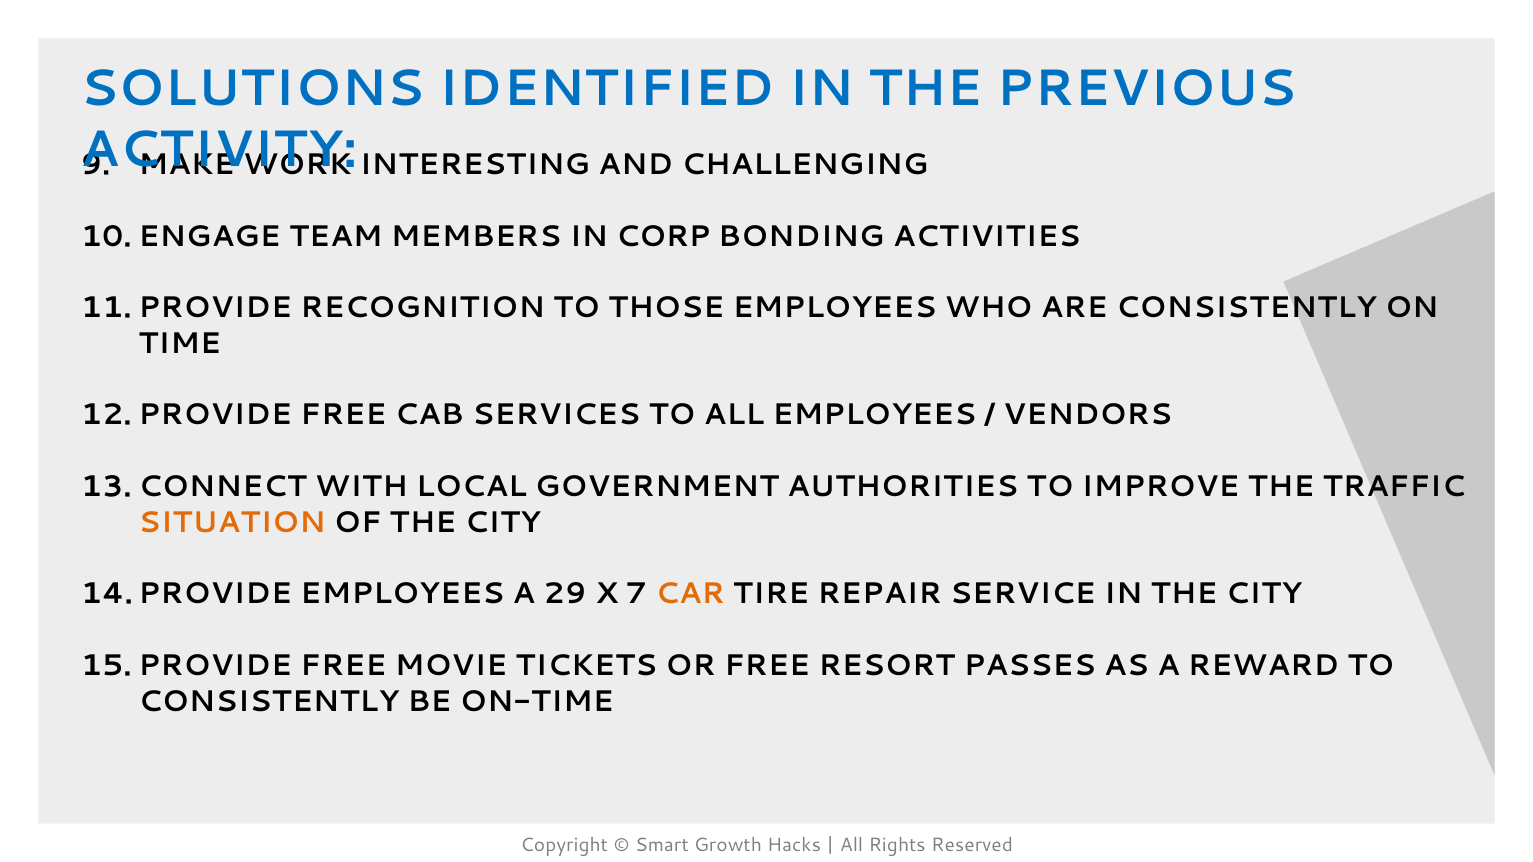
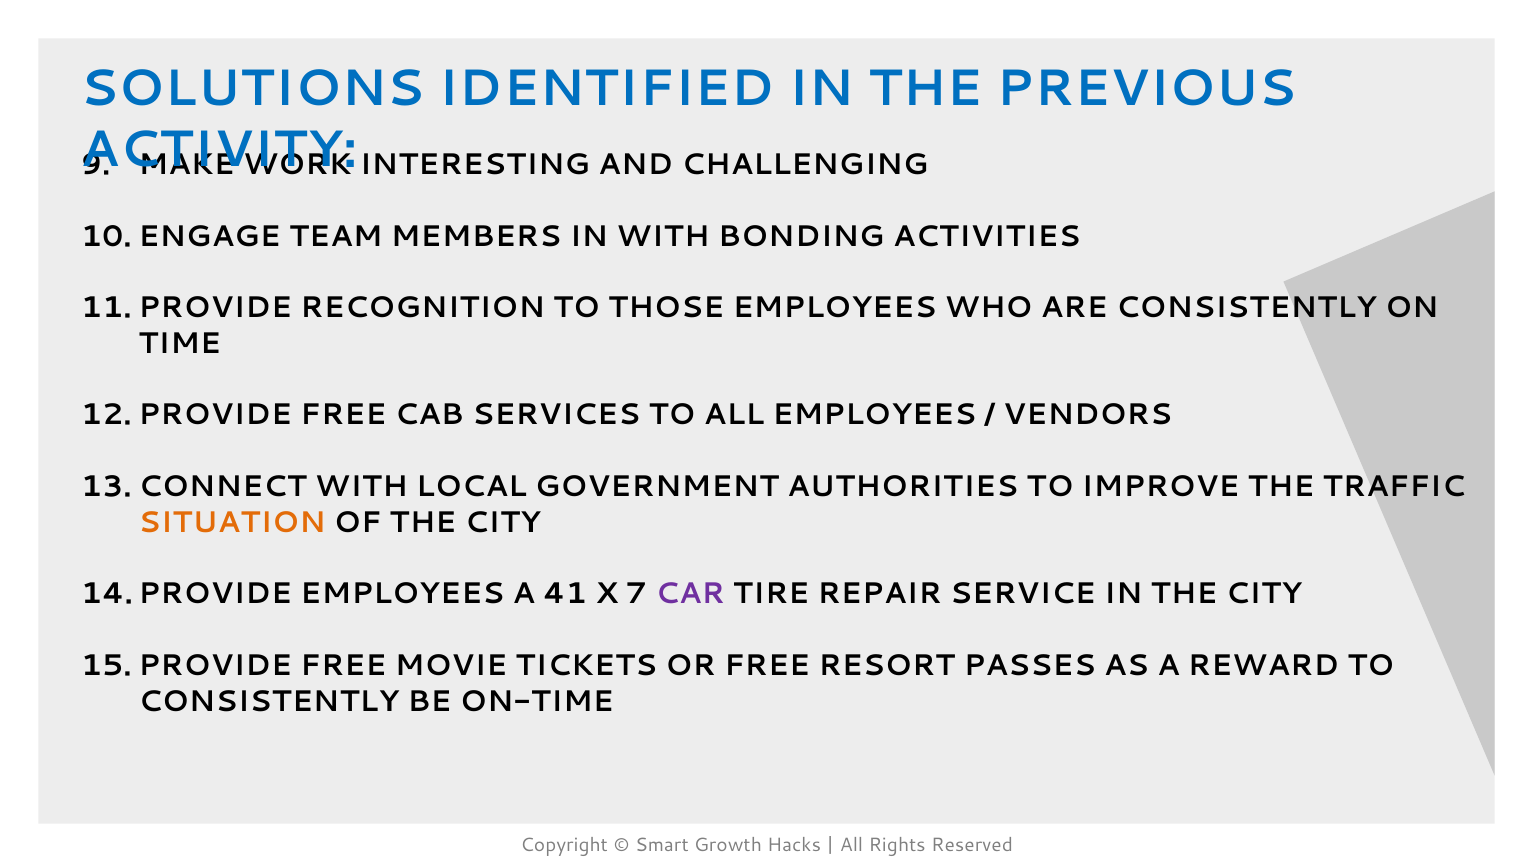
IN CORP: CORP -> WITH (663, 236)
29: 29 -> 41 (565, 594)
CAR colour: orange -> purple (690, 594)
